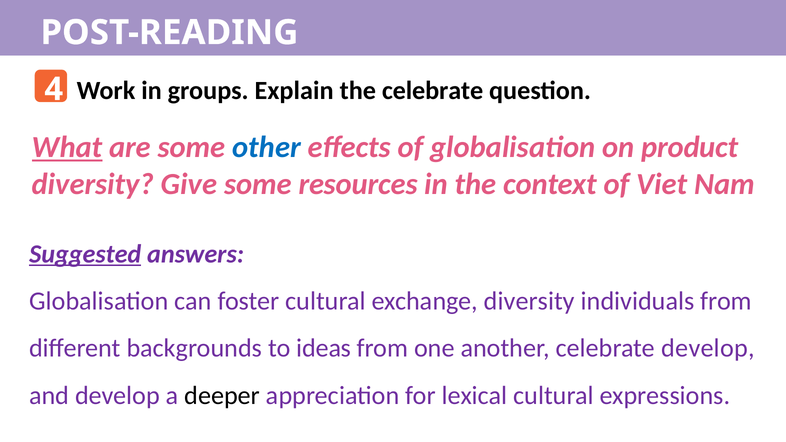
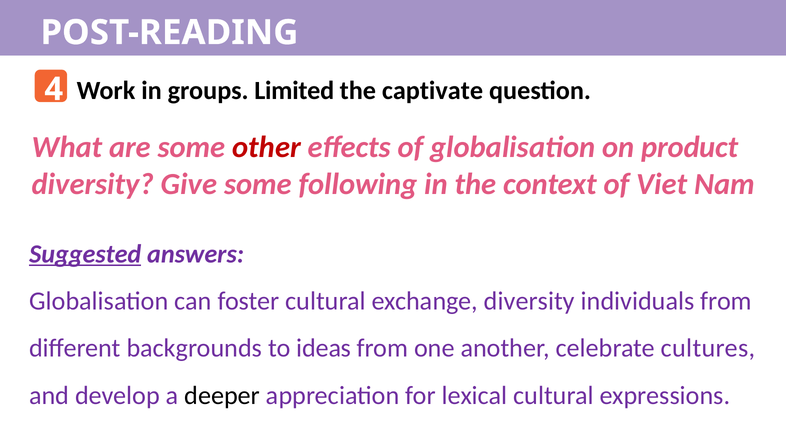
Explain: Explain -> Limited (294, 91)
the celebrate: celebrate -> captivate (432, 91)
What underline: present -> none (67, 147)
other colour: blue -> red (267, 147)
resources: resources -> following (358, 184)
celebrate develop: develop -> cultures (708, 348)
